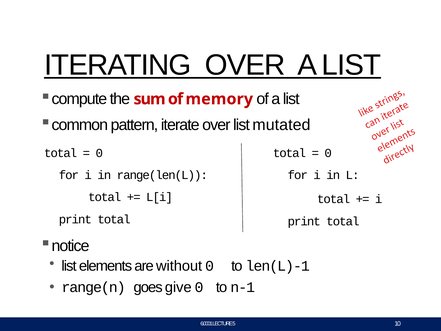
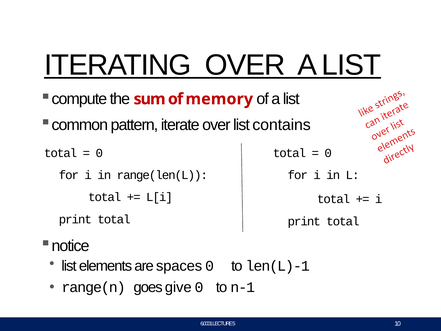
mutated: mutated -> contains (282, 125)
without: without -> spaces (179, 266)
